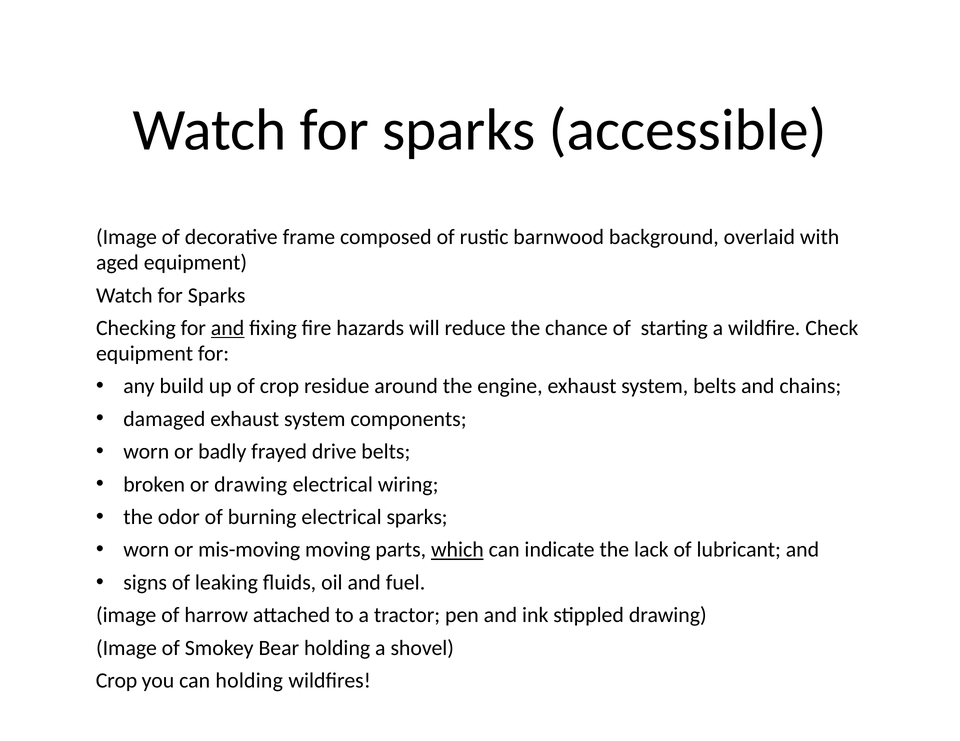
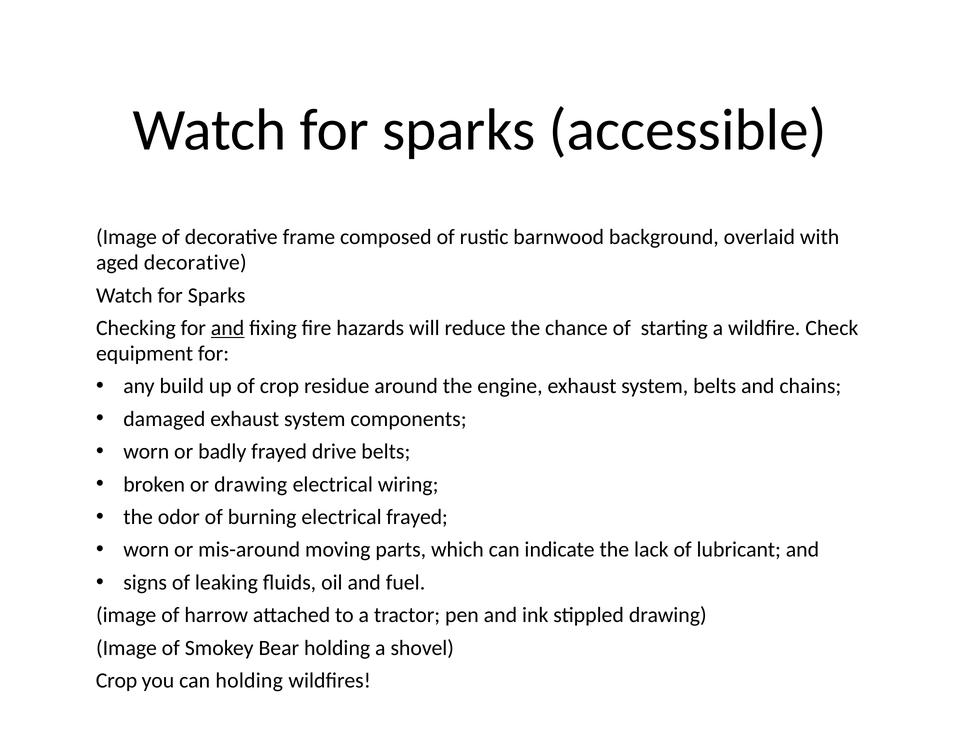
aged equipment: equipment -> decorative (195, 263)
electrical sparks: sparks -> frayed (417, 518)
mis-moving: mis-moving -> mis-around (249, 550)
which underline: present -> none (457, 550)
